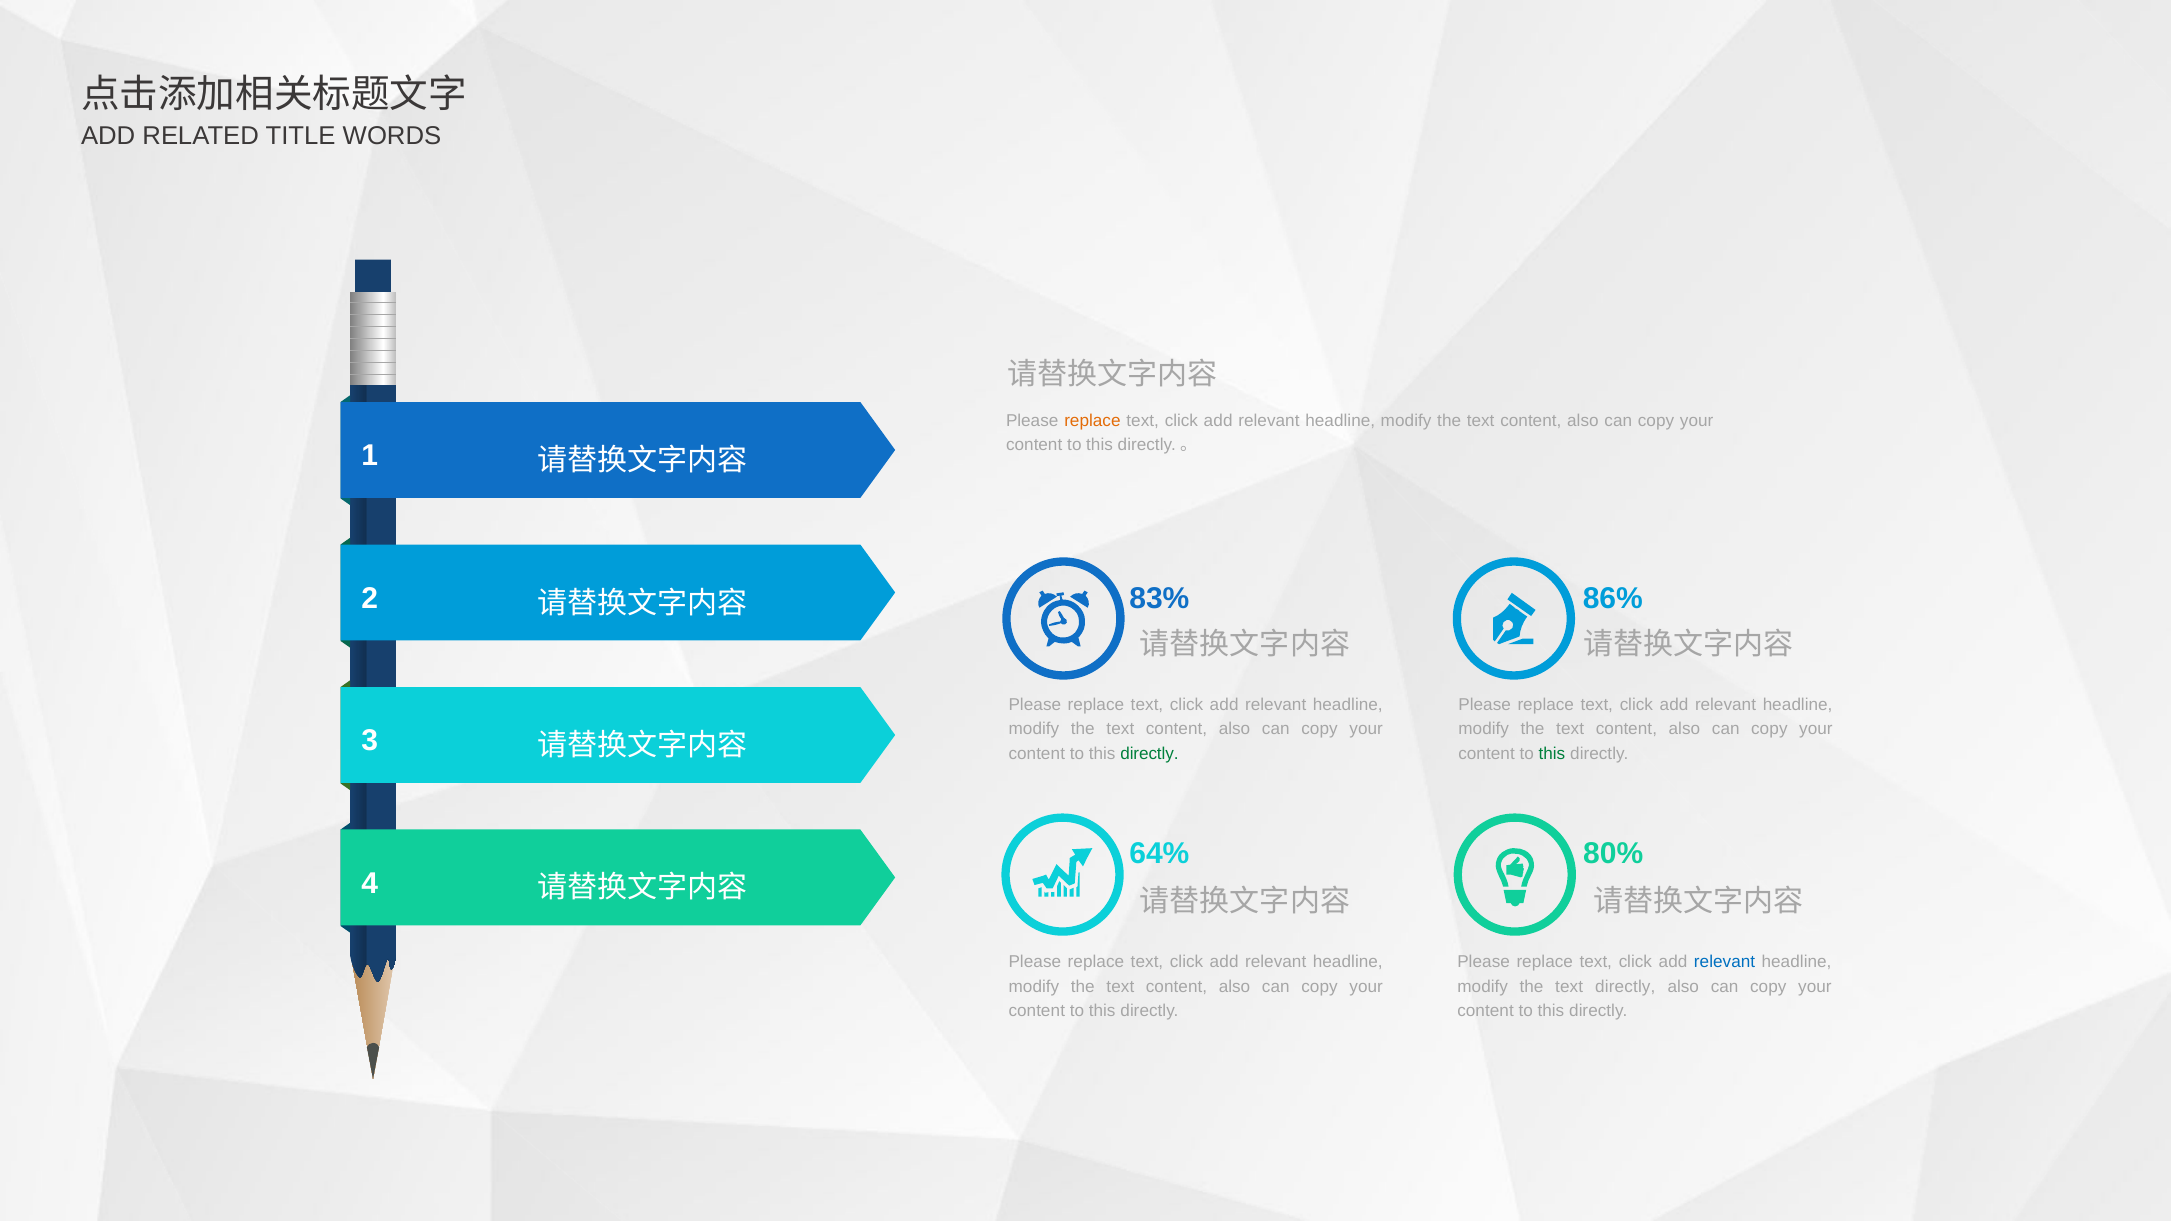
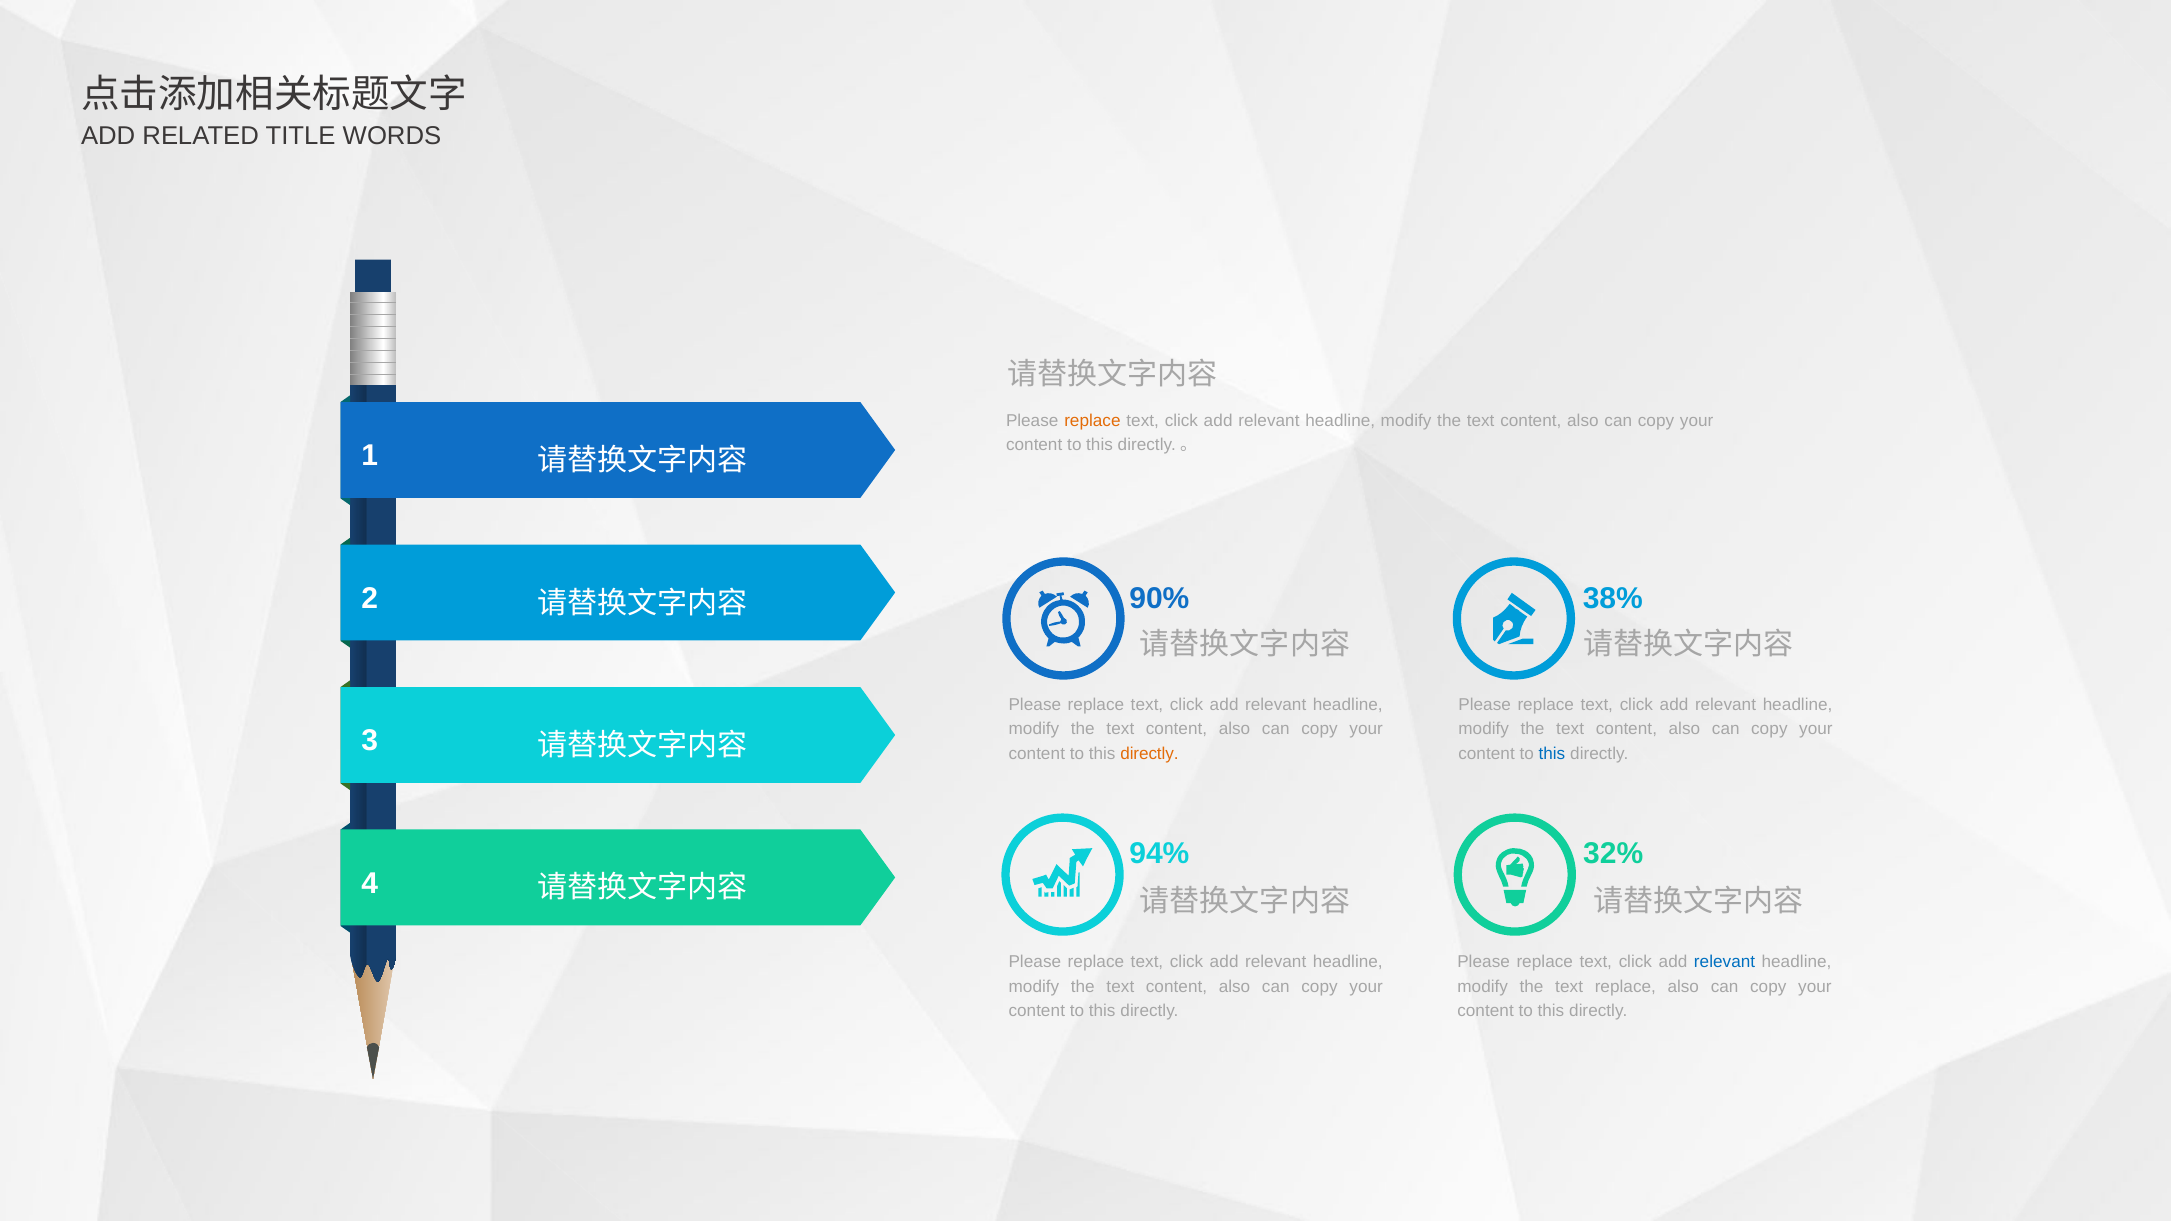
83%: 83% -> 90% (1159, 599)
86%: 86% -> 38% (1613, 599)
directly colour: green -> orange (1149, 754)
this colour: green -> blue (1552, 754)
64%: 64% -> 94% (1159, 854)
80%: 80% -> 32% (1613, 854)
text directly: directly -> replace (1625, 987)
